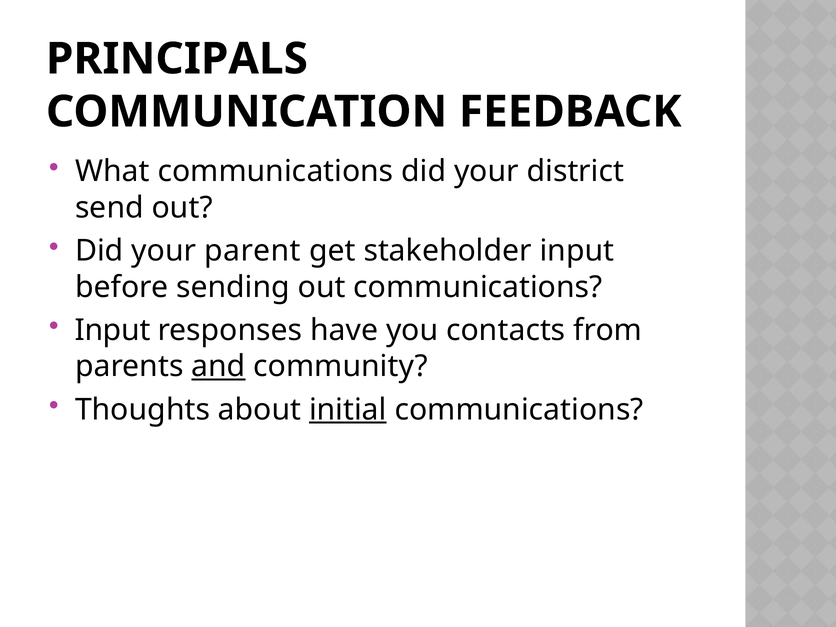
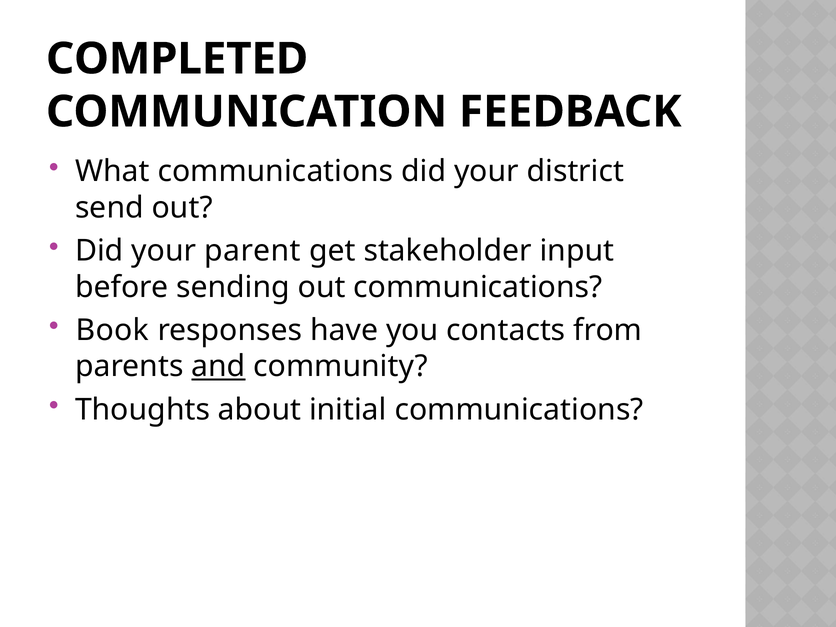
PRINCIPALS: PRINCIPALS -> COMPLETED (177, 59)
Input: Input -> Book (112, 330)
initial underline: present -> none (348, 410)
